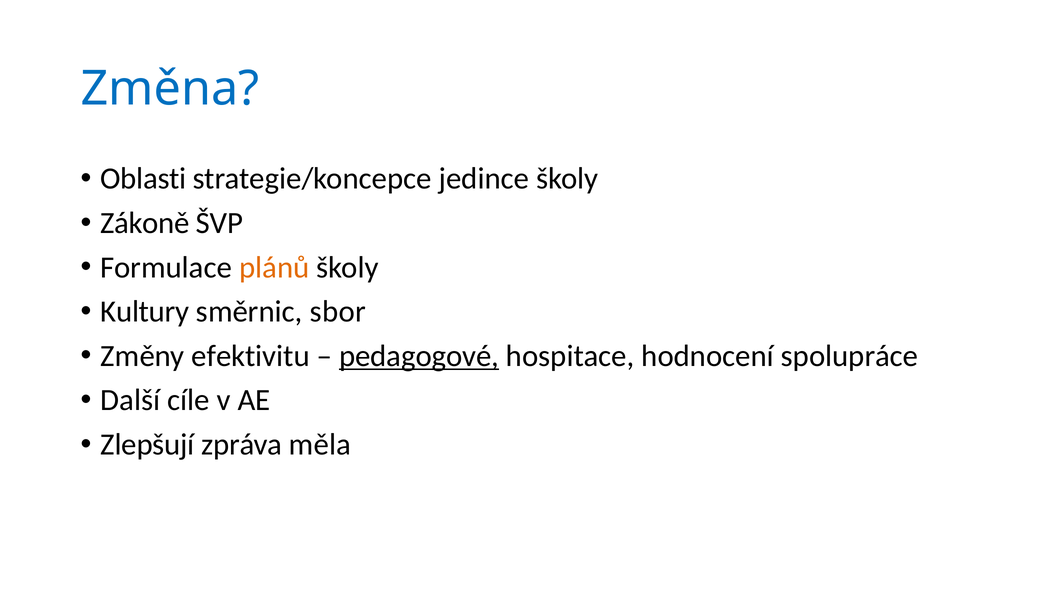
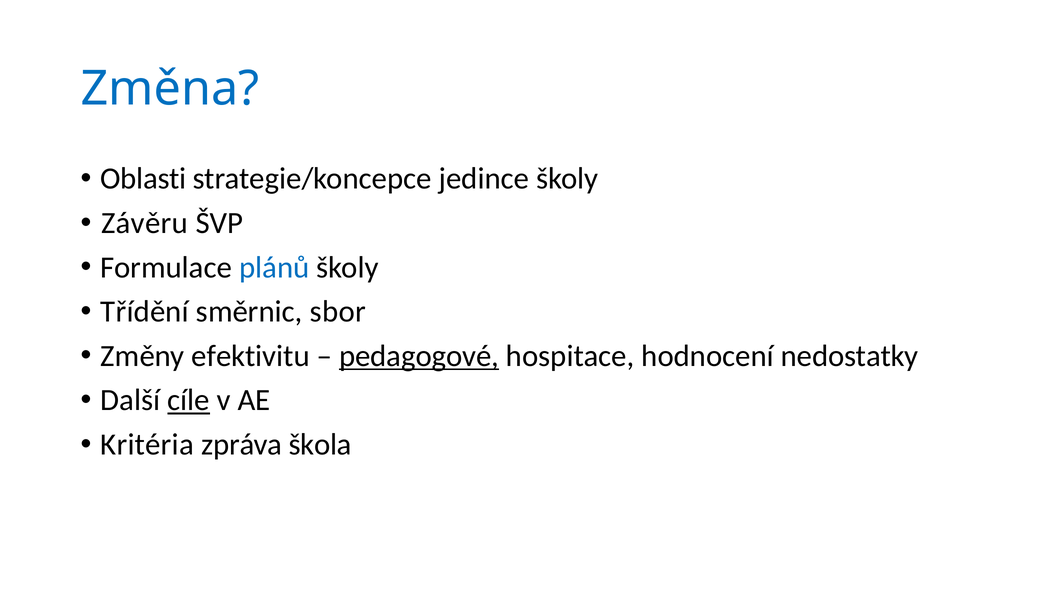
Zákoně: Zákoně -> Závěru (145, 223)
plánů colour: orange -> blue (274, 267)
Kultury: Kultury -> Třídění (145, 312)
spolupráce: spolupráce -> nedostatky (850, 356)
cíle underline: none -> present (189, 400)
Zlepšují: Zlepšují -> Kritéria (147, 445)
měla: měla -> škola (320, 445)
